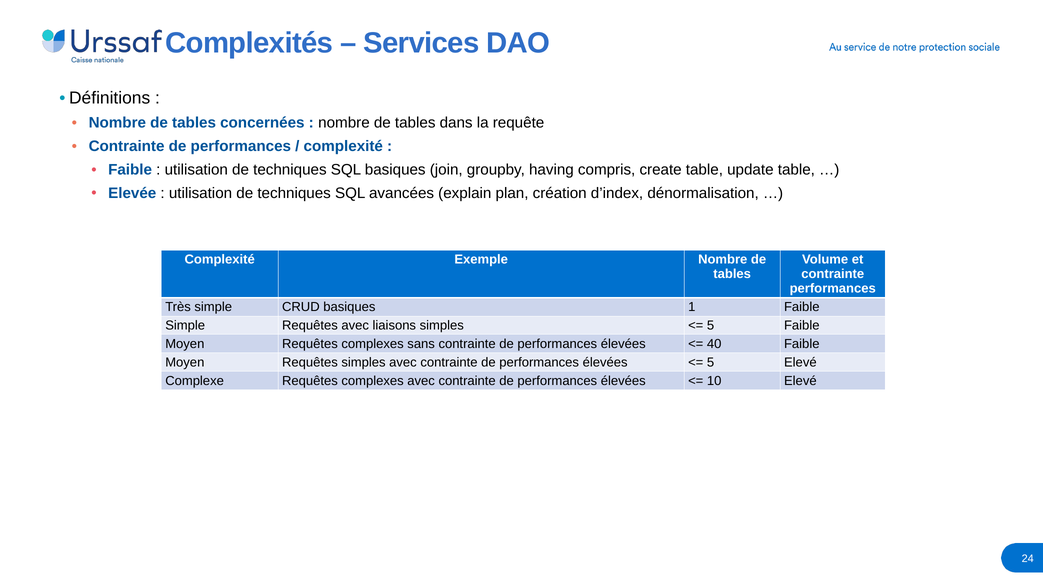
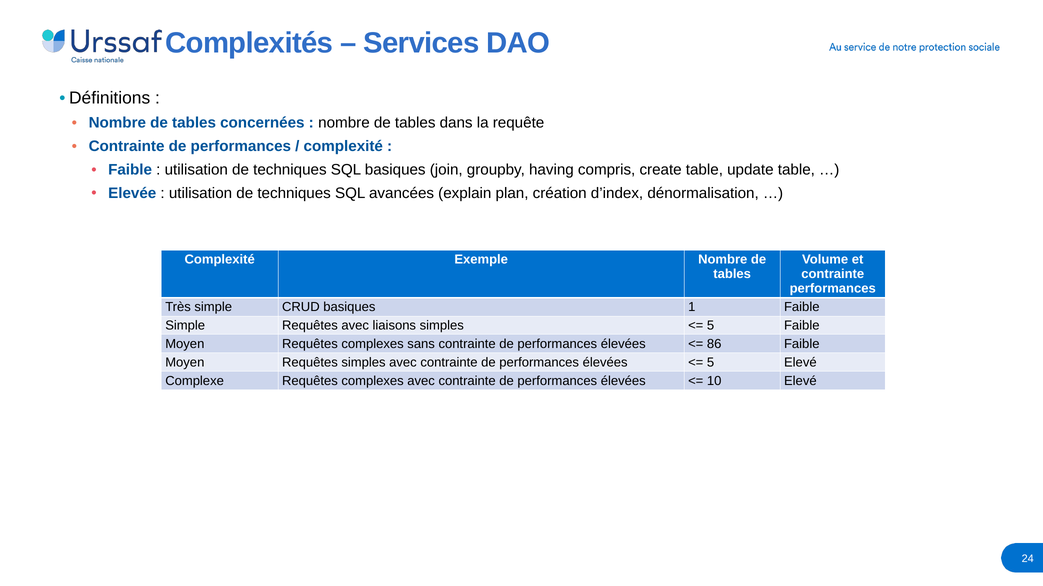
40: 40 -> 86 (714, 344)
